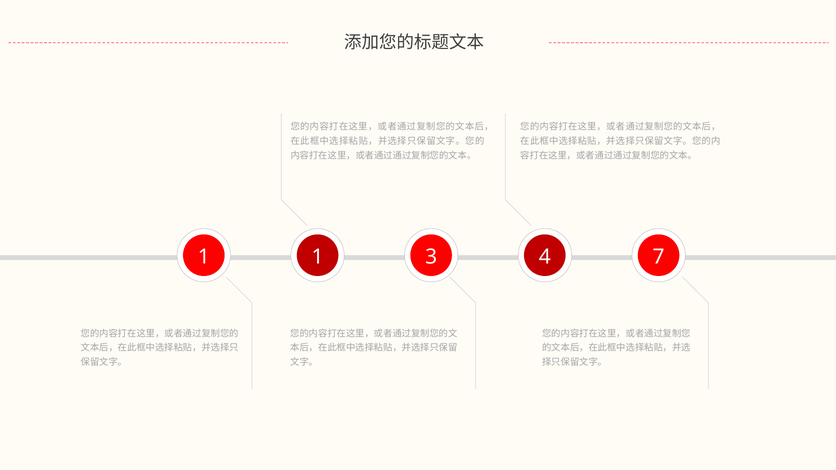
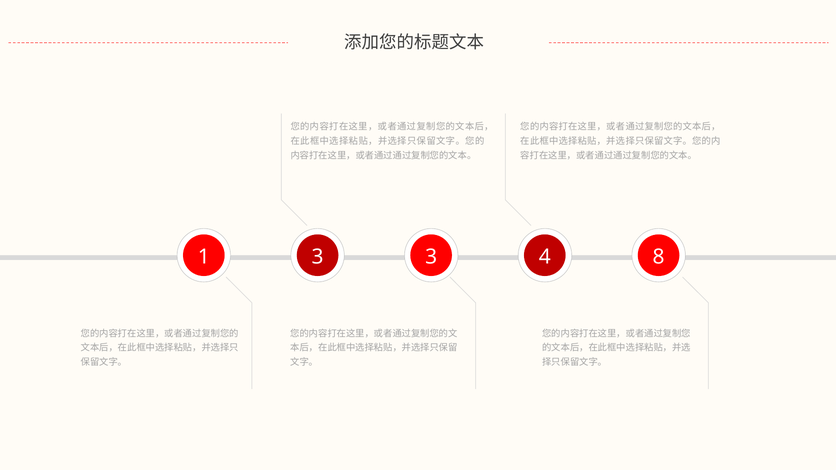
1 1: 1 -> 3 (318, 257)
7: 7 -> 8 (659, 257)
